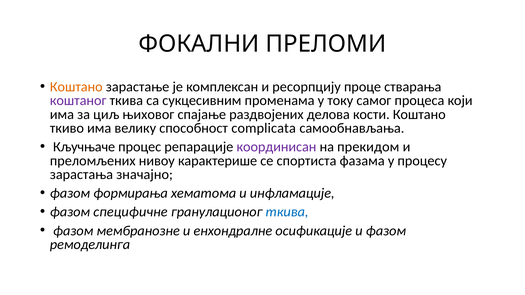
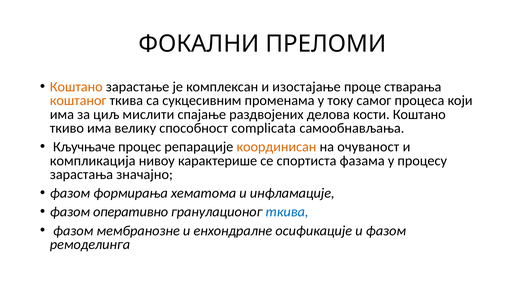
ресорпцију: ресорпцију -> изостајање (307, 87)
коштаног colour: purple -> orange (78, 101)
њиховог: њиховог -> мислити (148, 115)
координисан colour: purple -> orange (276, 147)
прекидом: прекидом -> очуваност (368, 147)
преломљених: преломљених -> компликација (93, 161)
специфичне: специфичне -> оперативно (131, 212)
